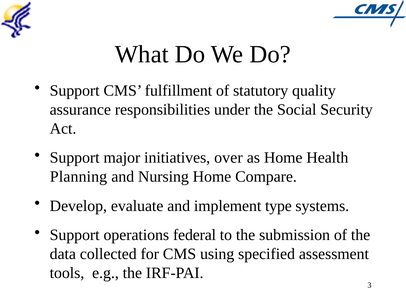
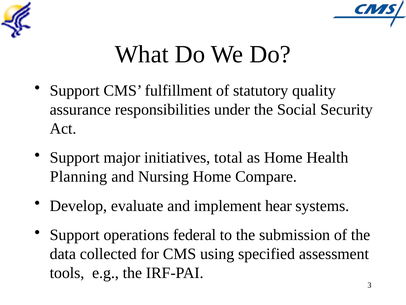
over: over -> total (228, 157)
type: type -> hear (278, 206)
